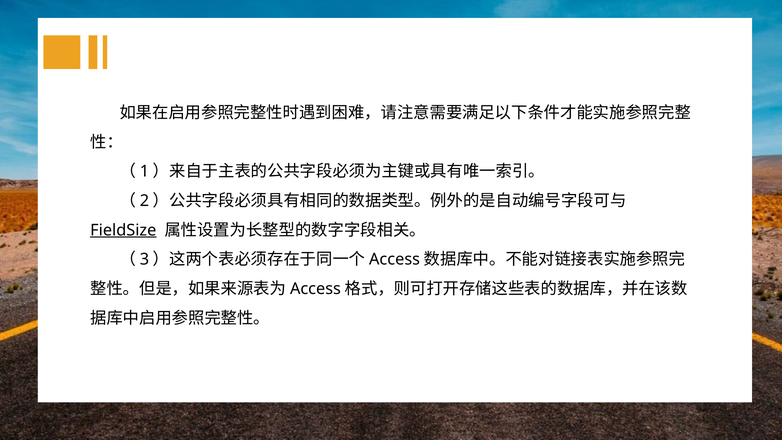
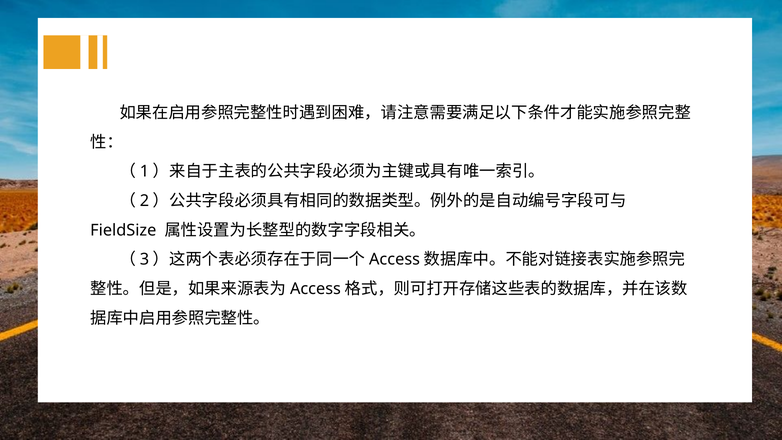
FieldSize underline: present -> none (123, 230)
